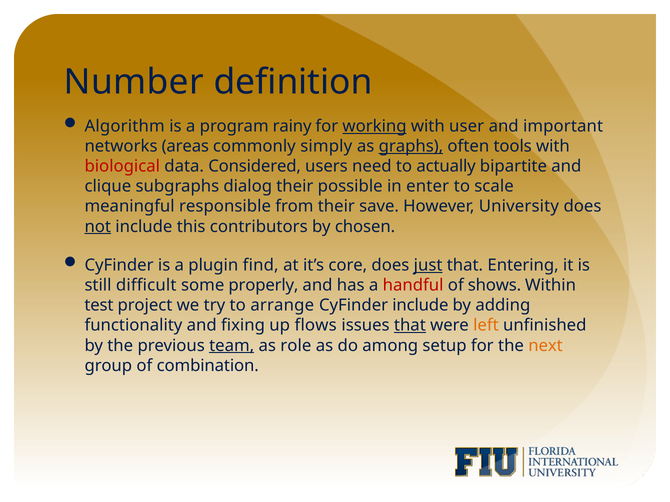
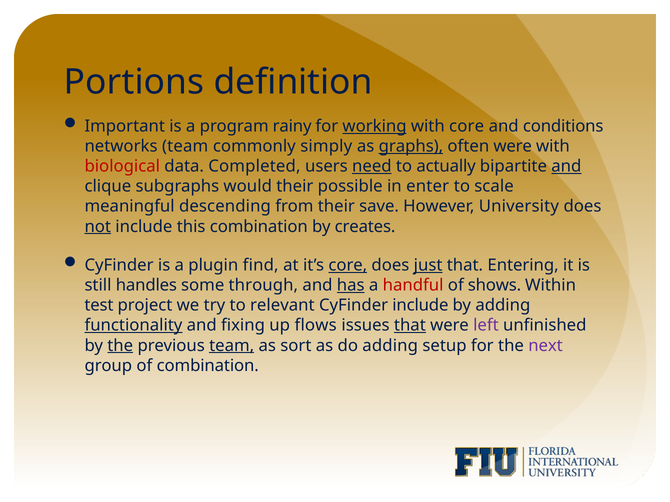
Number: Number -> Portions (134, 82)
Algorithm: Algorithm -> Important (125, 126)
with user: user -> core (467, 126)
important: important -> conditions (563, 126)
networks areas: areas -> team (185, 146)
often tools: tools -> were (513, 146)
Considered: Considered -> Completed (254, 166)
need underline: none -> present (372, 166)
and underline: none -> present (566, 166)
dialog: dialog -> would (248, 187)
responsible: responsible -> descending (225, 207)
this contributors: contributors -> combination (259, 227)
chosen: chosen -> creates (365, 227)
core underline: none -> present (348, 265)
difficult: difficult -> handles (146, 286)
properly: properly -> through (263, 286)
has underline: none -> present (351, 286)
arrange: arrange -> relevant (282, 306)
functionality underline: none -> present (133, 326)
left colour: orange -> purple (486, 326)
the underline: none -> present (120, 346)
role: role -> sort (296, 346)
do among: among -> adding (390, 346)
next colour: orange -> purple (545, 346)
